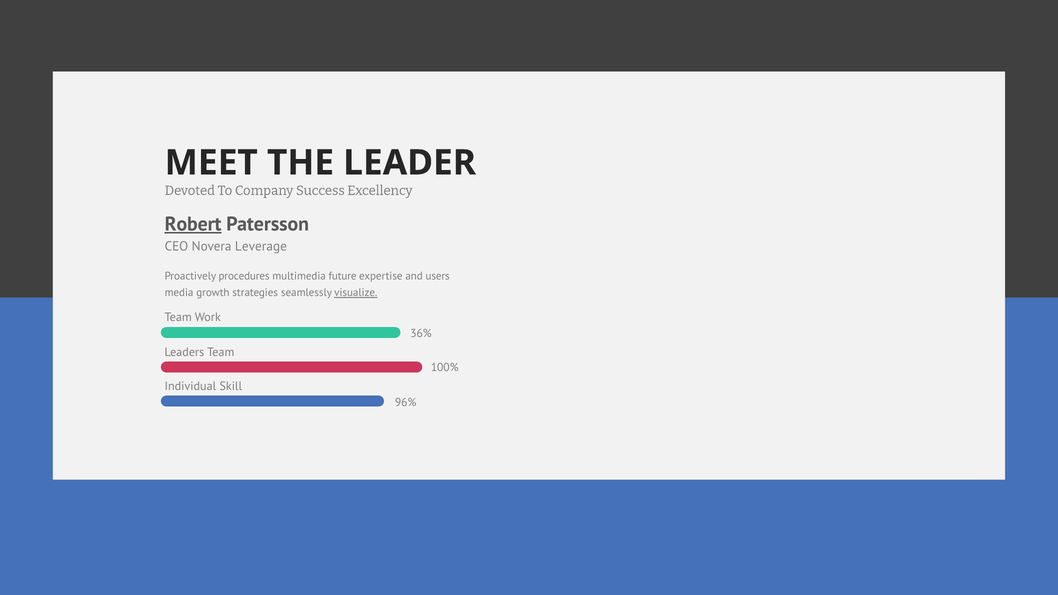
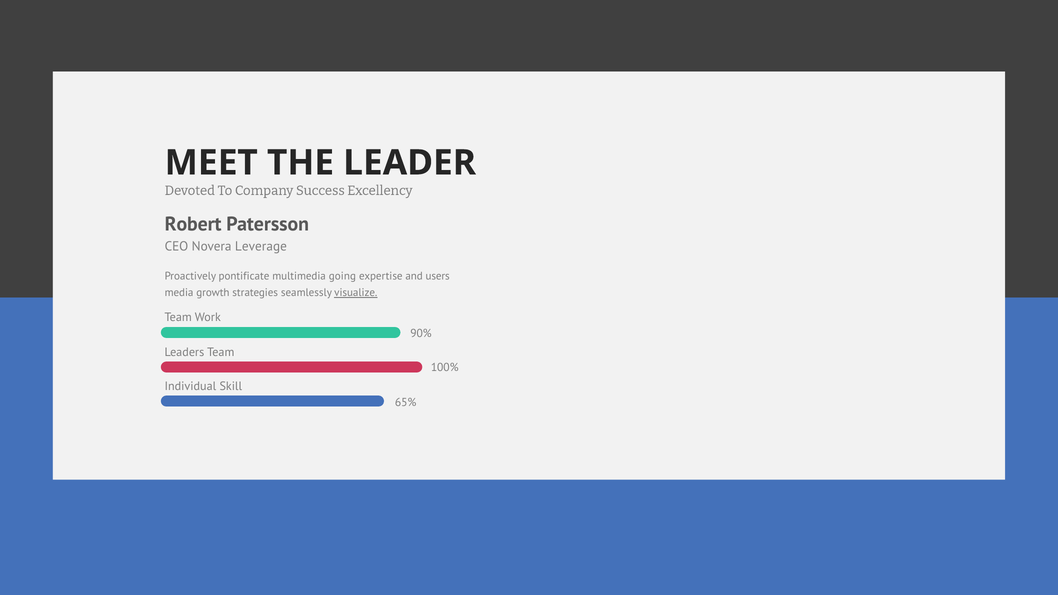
Robert underline: present -> none (193, 224)
procedures: procedures -> pontificate (244, 276)
future: future -> going (342, 276)
36%: 36% -> 90% (421, 333)
96%: 96% -> 65% (406, 402)
